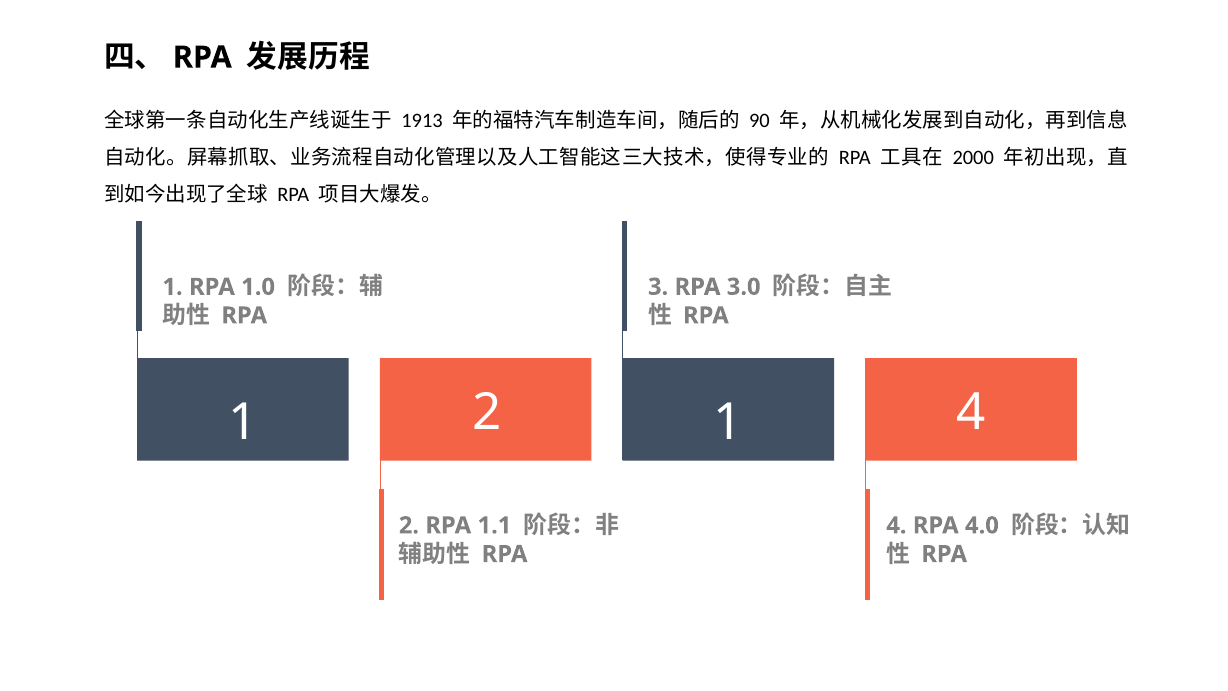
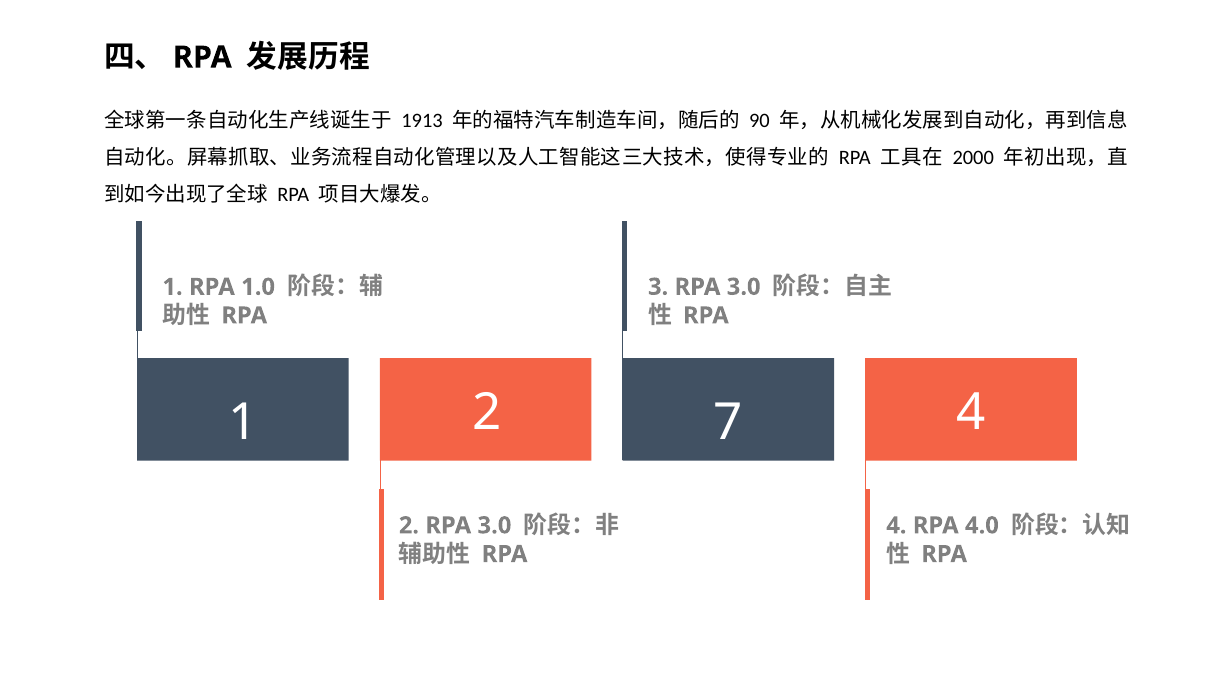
2 1: 1 -> 7 (728, 422)
2 RPA 1.1: 1.1 -> 3.0 (494, 525)
